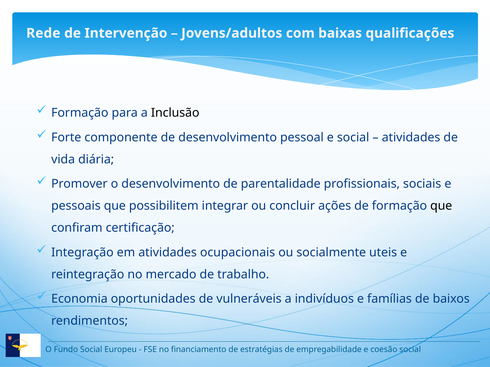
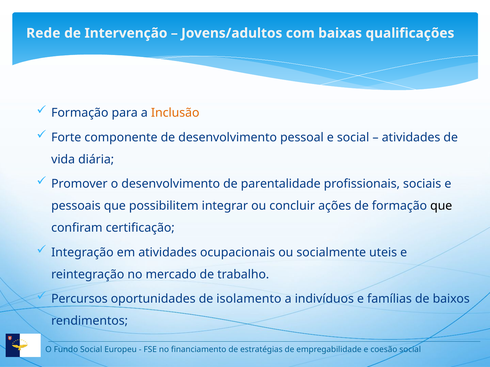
Inclusão colour: black -> orange (175, 113)
Economia: Economia -> Percursos (79, 299)
vulneráveis: vulneráveis -> isolamento (249, 299)
